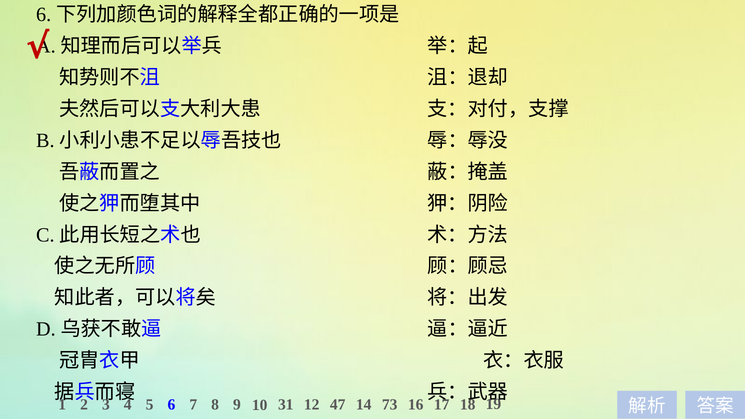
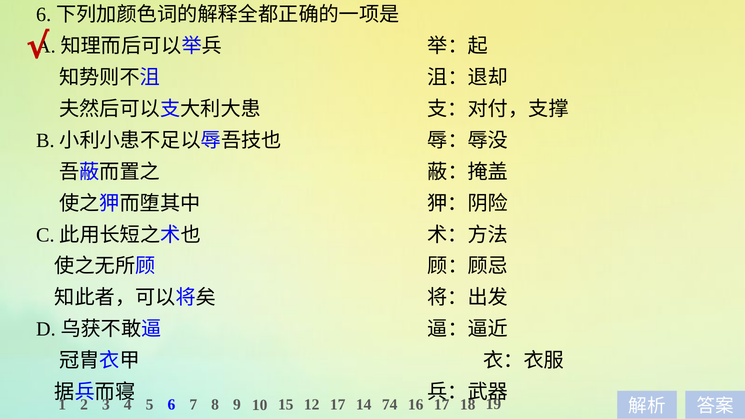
31: 31 -> 15 (286, 405)
12 47: 47 -> 17 (338, 405)
73: 73 -> 74 (390, 405)
